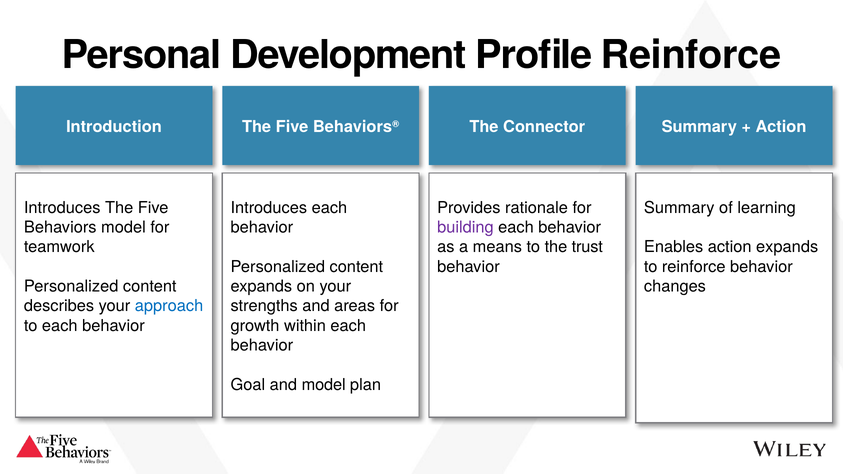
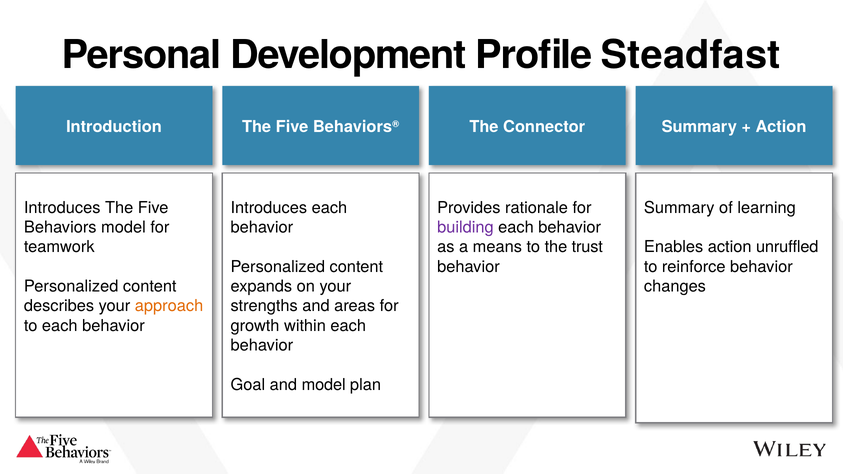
Profile Reinforce: Reinforce -> Steadfast (691, 55)
action expands: expands -> unruffled (787, 247)
approach colour: blue -> orange (169, 306)
